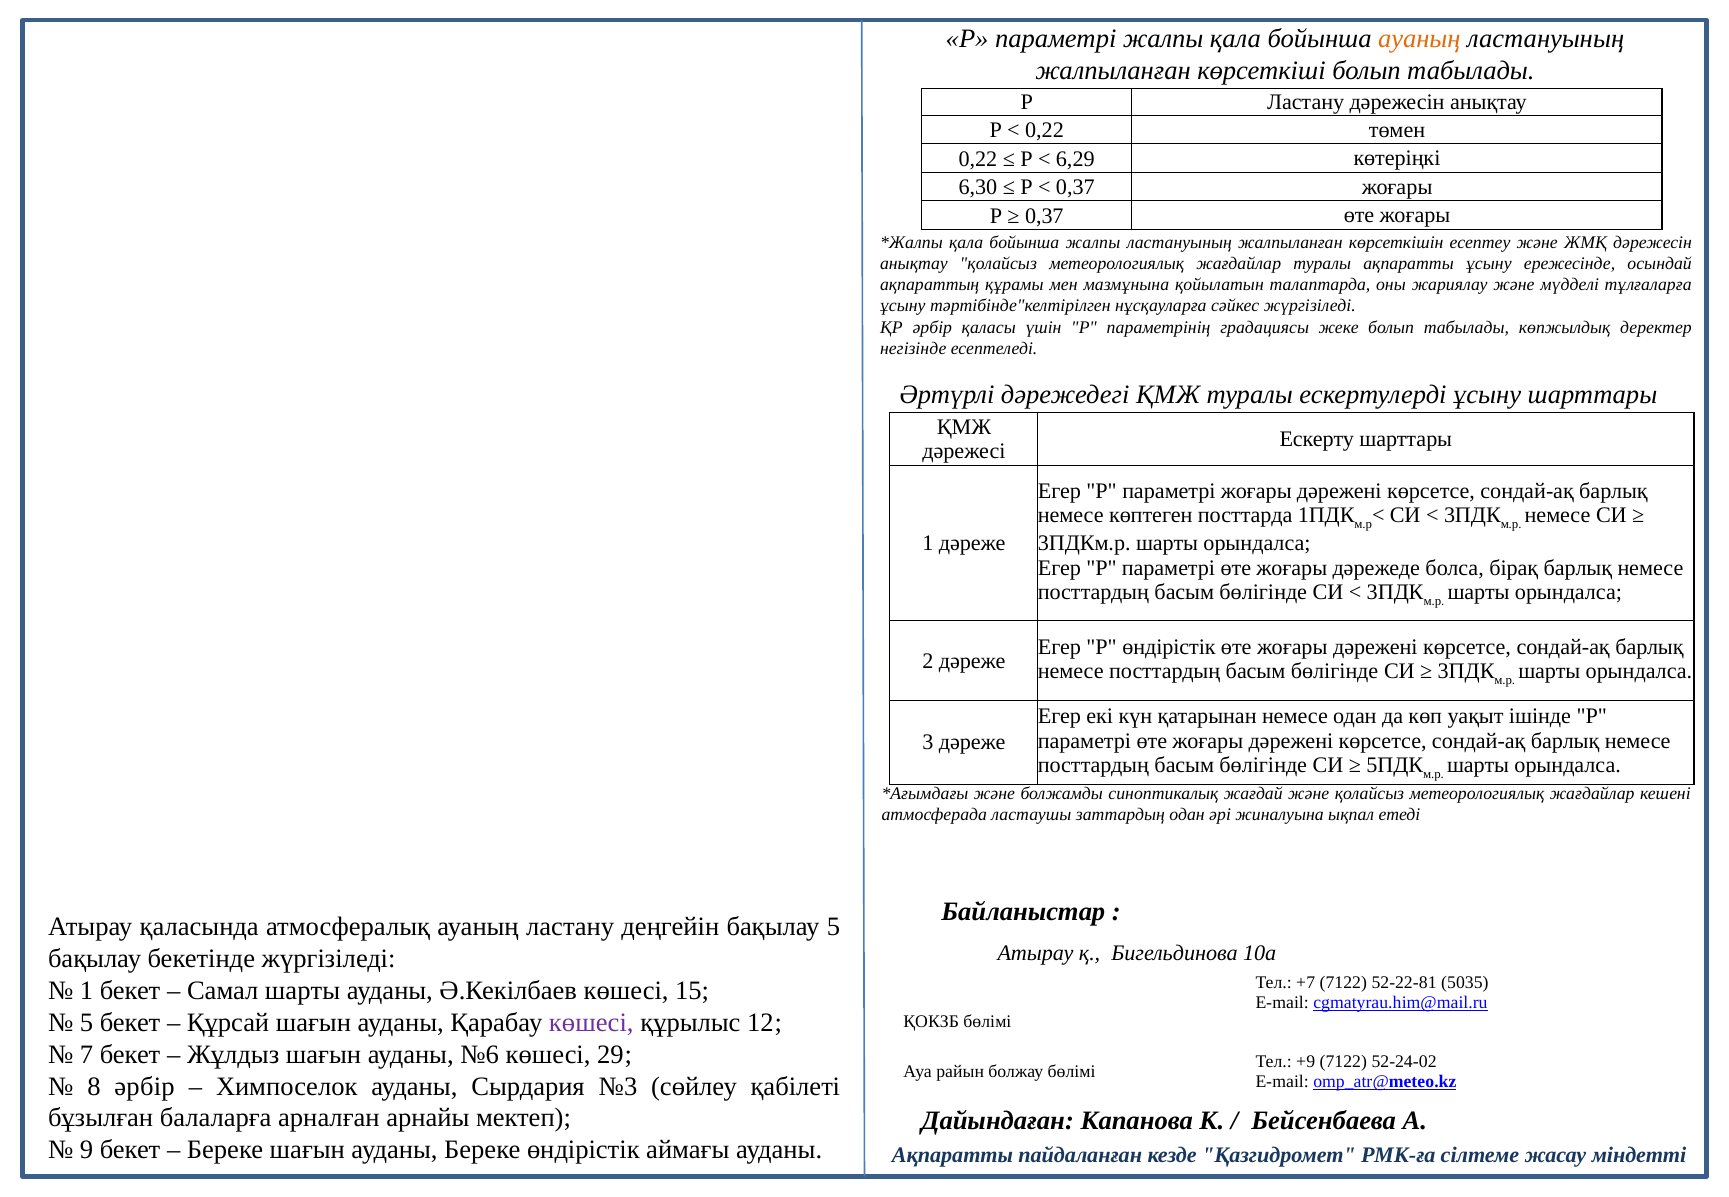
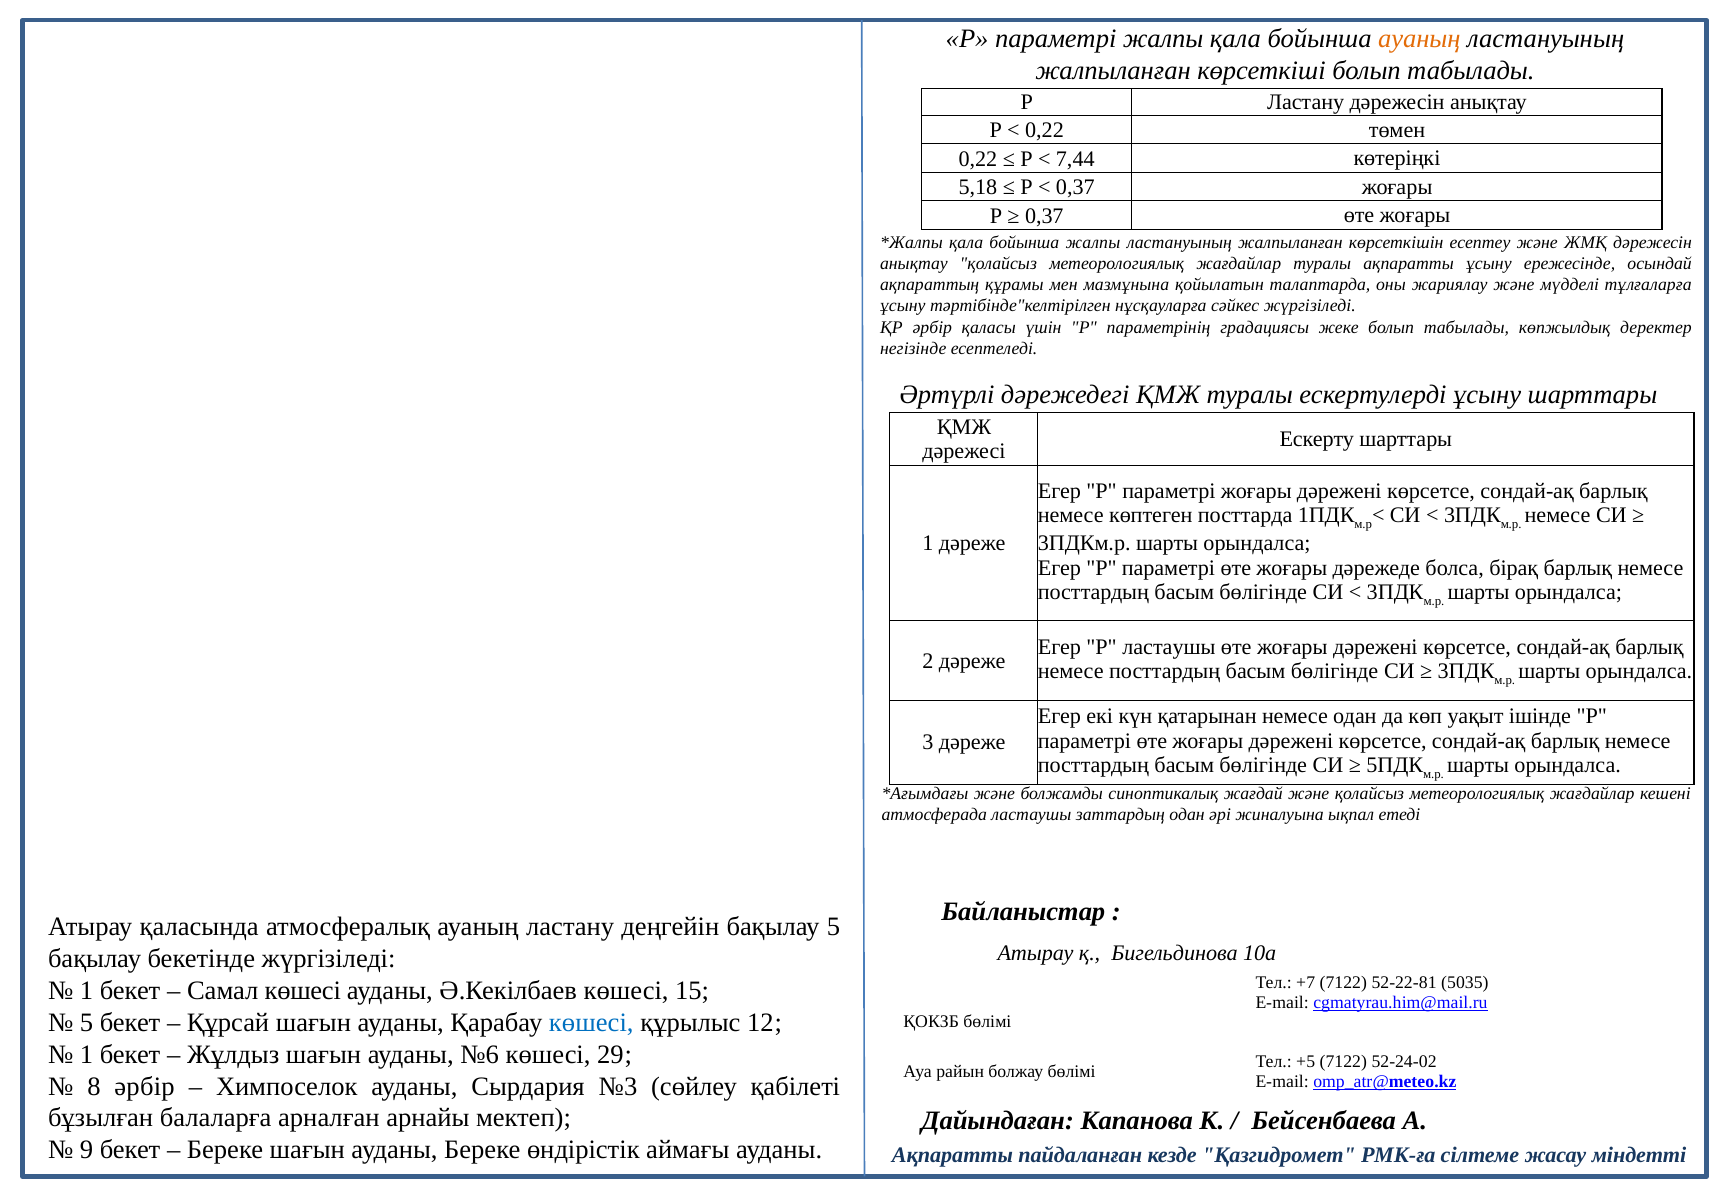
6,29: 6,29 -> 7,44 (1075, 159)
6,30: 6,30 -> 5,18 (978, 188)
Р өндірістік: өндірістік -> ластаушы (1169, 647)
Самал шарты: шарты -> көшесі (303, 990)
көшесі colour: purple -> blue (591, 1022)
7: 7 -> 1 (87, 1054)
+9: +9 -> +5 (1306, 1062)
